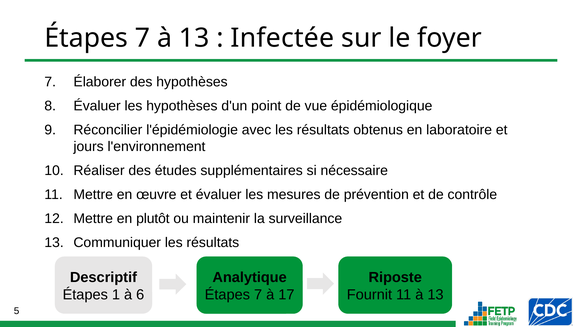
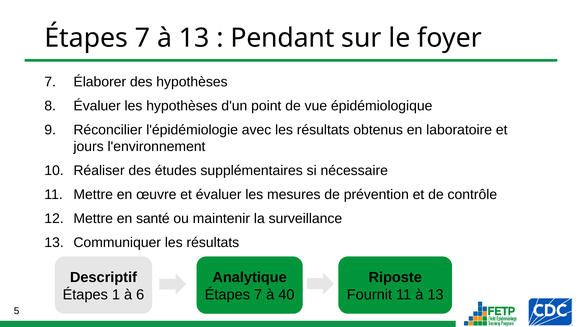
Infectée: Infectée -> Pendant (283, 38)
plutôt: plutôt -> santé (153, 219)
17: 17 -> 40 (286, 295)
